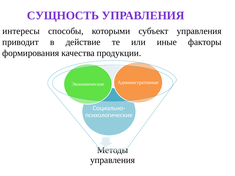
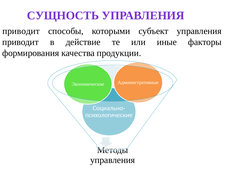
интересы: интересы -> приводит (21, 31)
